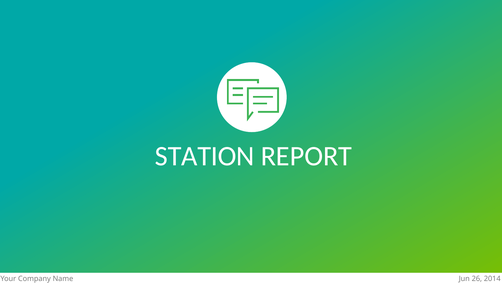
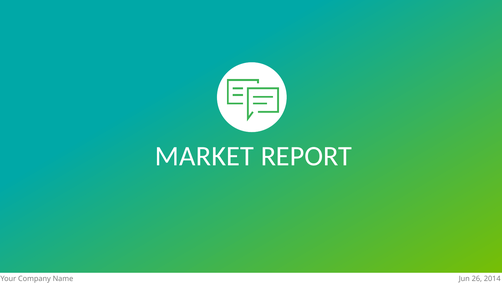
STATION: STATION -> MARKET (205, 156)
